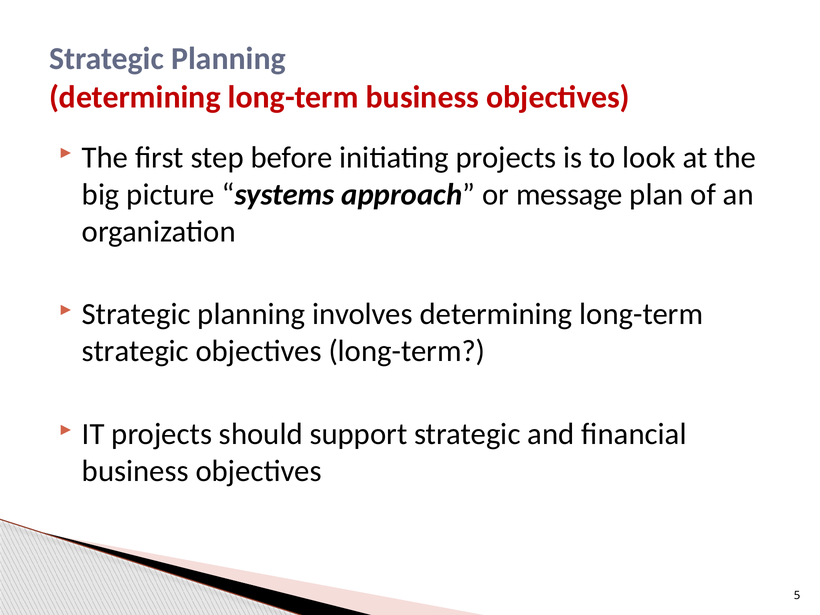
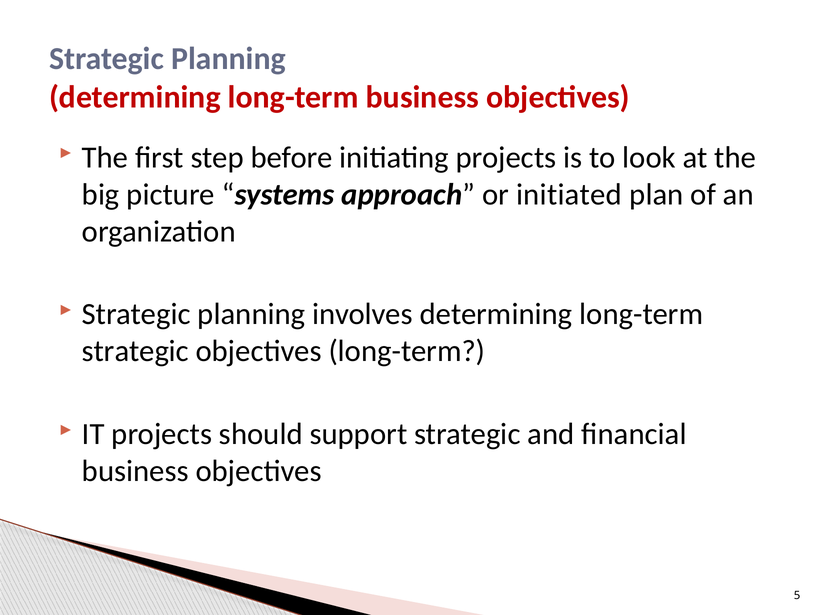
message: message -> initiated (569, 194)
